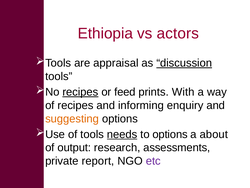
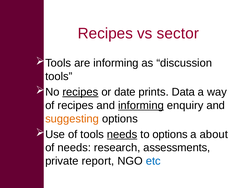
Ethiopia: Ethiopia -> Recipes (105, 33)
actors: actors -> sector (178, 33)
are appraisal: appraisal -> informing (116, 63)
discussion underline: present -> none (184, 63)
feed: feed -> date (125, 92)
With: With -> Data (183, 92)
informing underline: none -> present (141, 105)
of output: output -> needs (74, 147)
etc colour: purple -> blue (153, 161)
